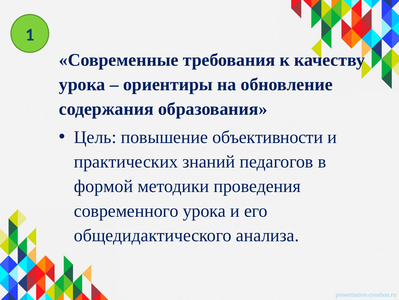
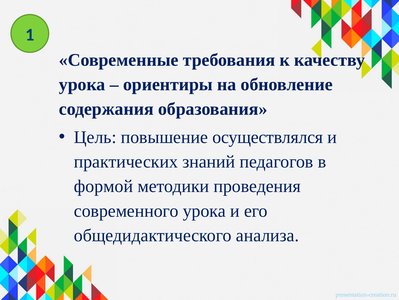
объективности: объективности -> осуществлялся (268, 137)
